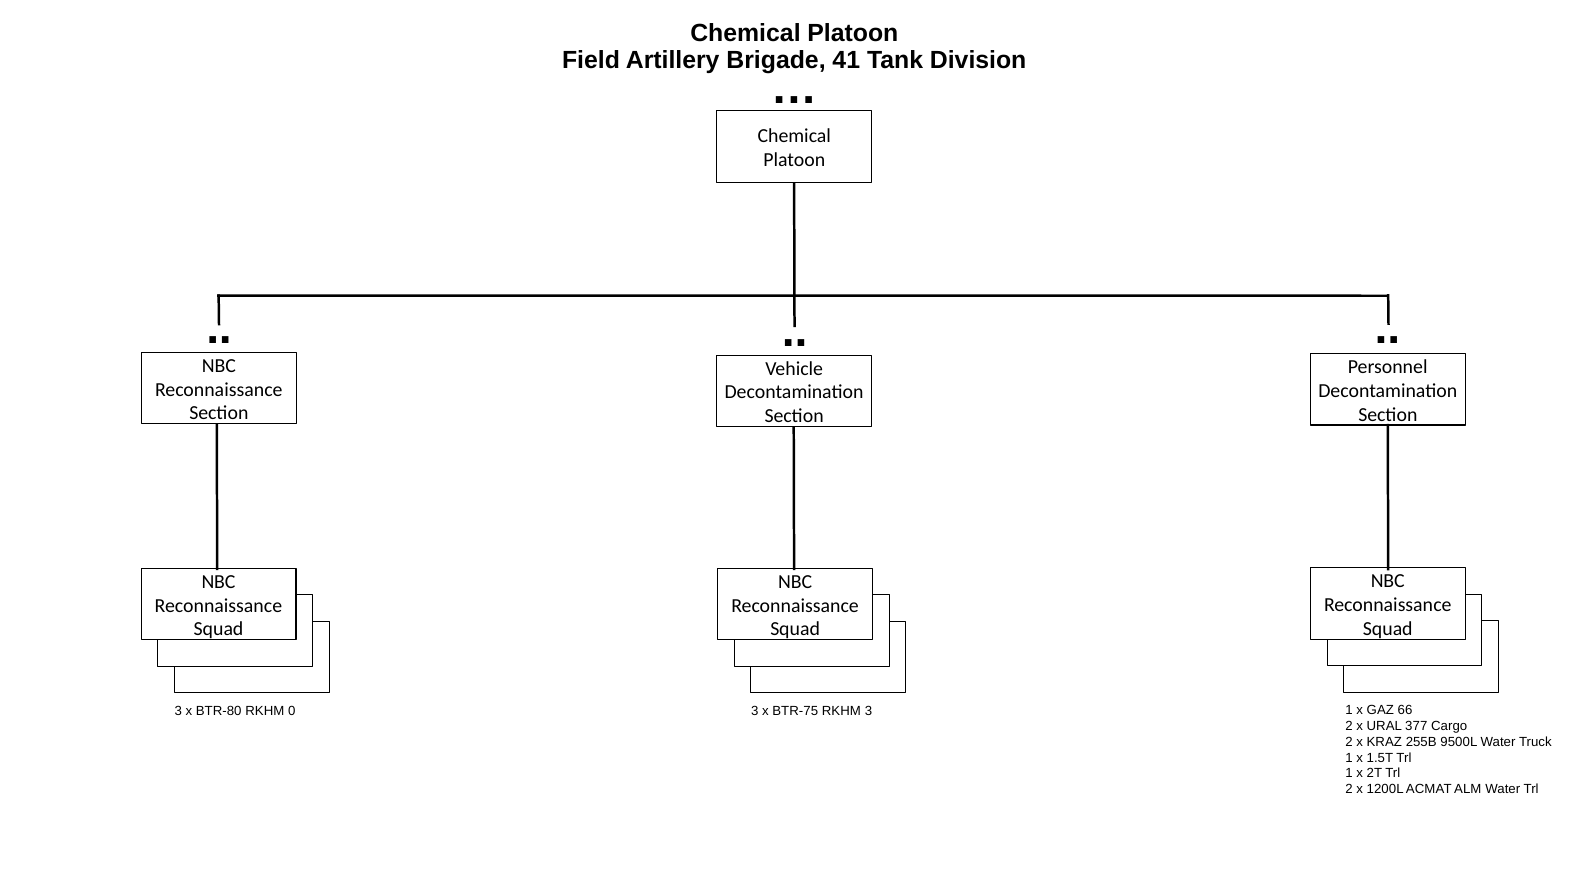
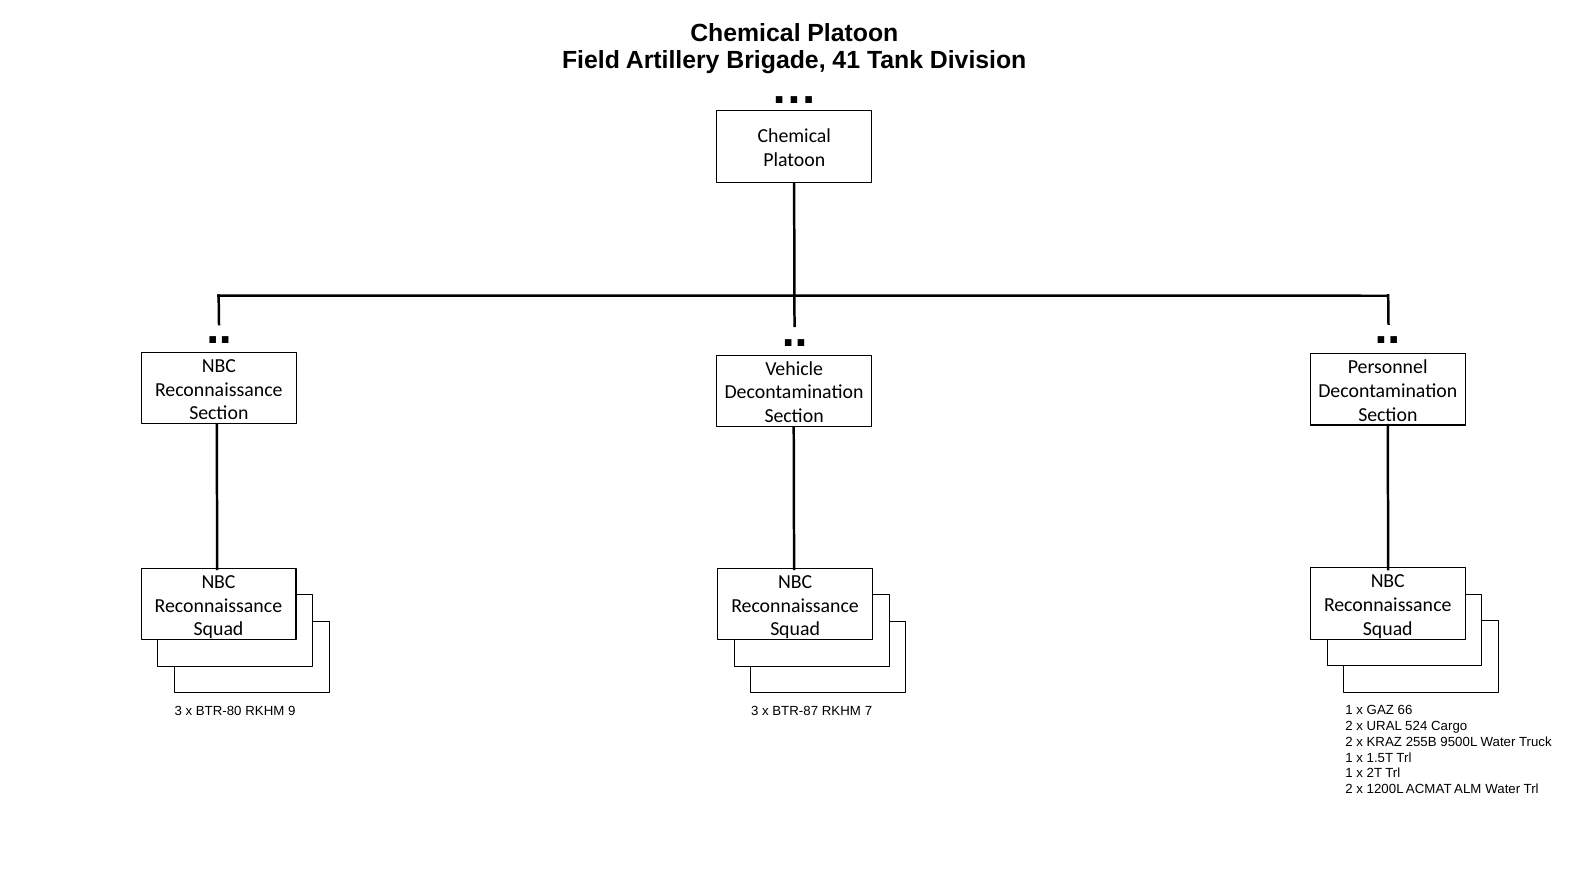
0: 0 -> 9 (292, 711)
BTR-75: BTR-75 -> BTR-87 (795, 711)
RKHM 3: 3 -> 7 (868, 711)
377: 377 -> 524 (1416, 726)
